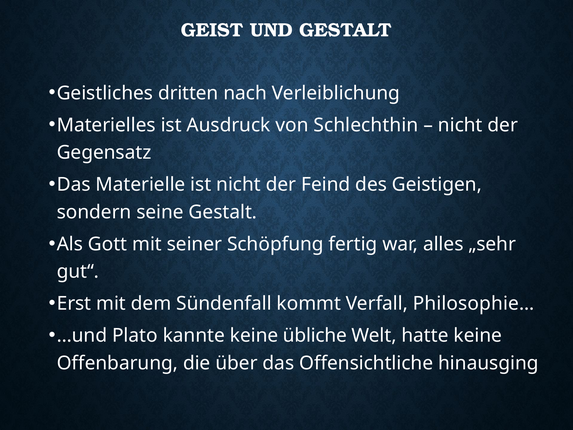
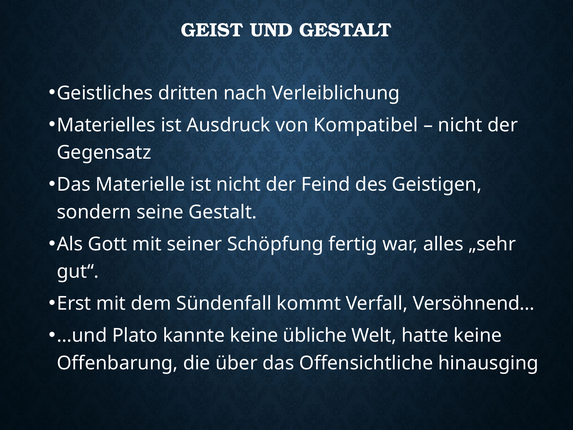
Schlechthin: Schlechthin -> Kompatibel (366, 125)
Philosophie…: Philosophie… -> Versöhnend… (474, 303)
